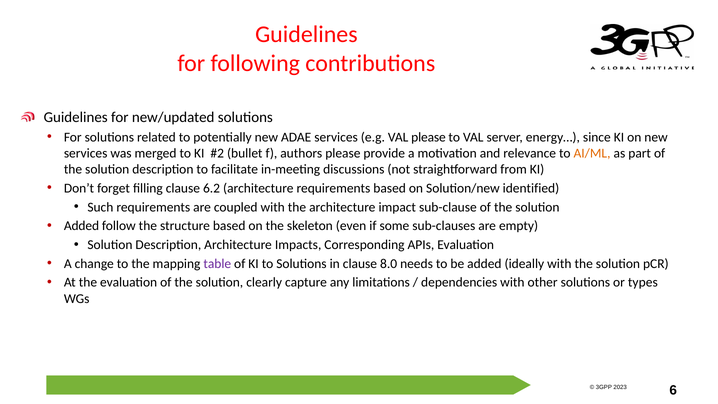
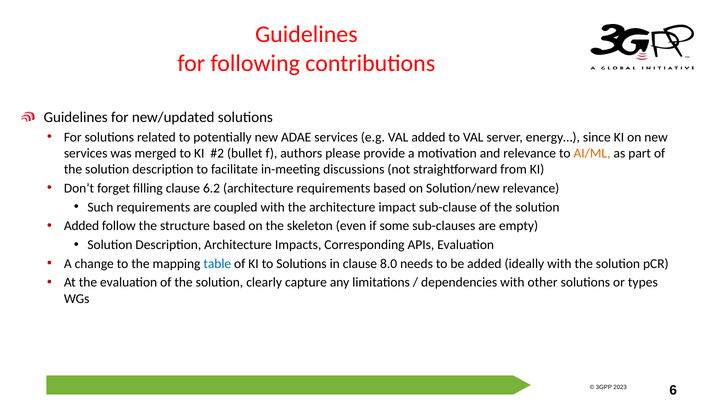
VAL please: please -> added (428, 137)
Solution/new identified: identified -> relevance (531, 188)
table colour: purple -> blue (217, 264)
